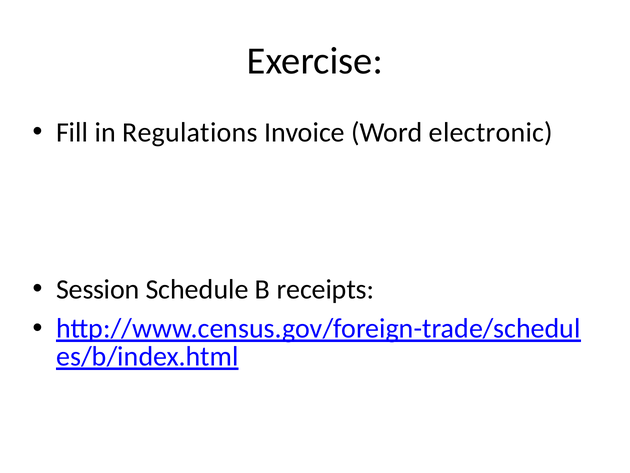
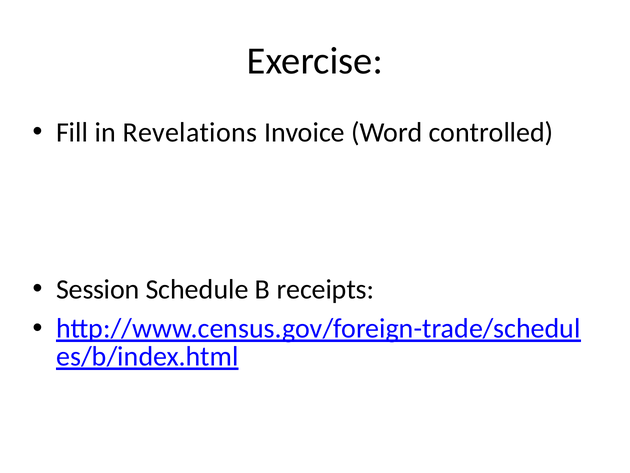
Regulations: Regulations -> Revelations (190, 132)
electronic: electronic -> controlled (491, 132)
